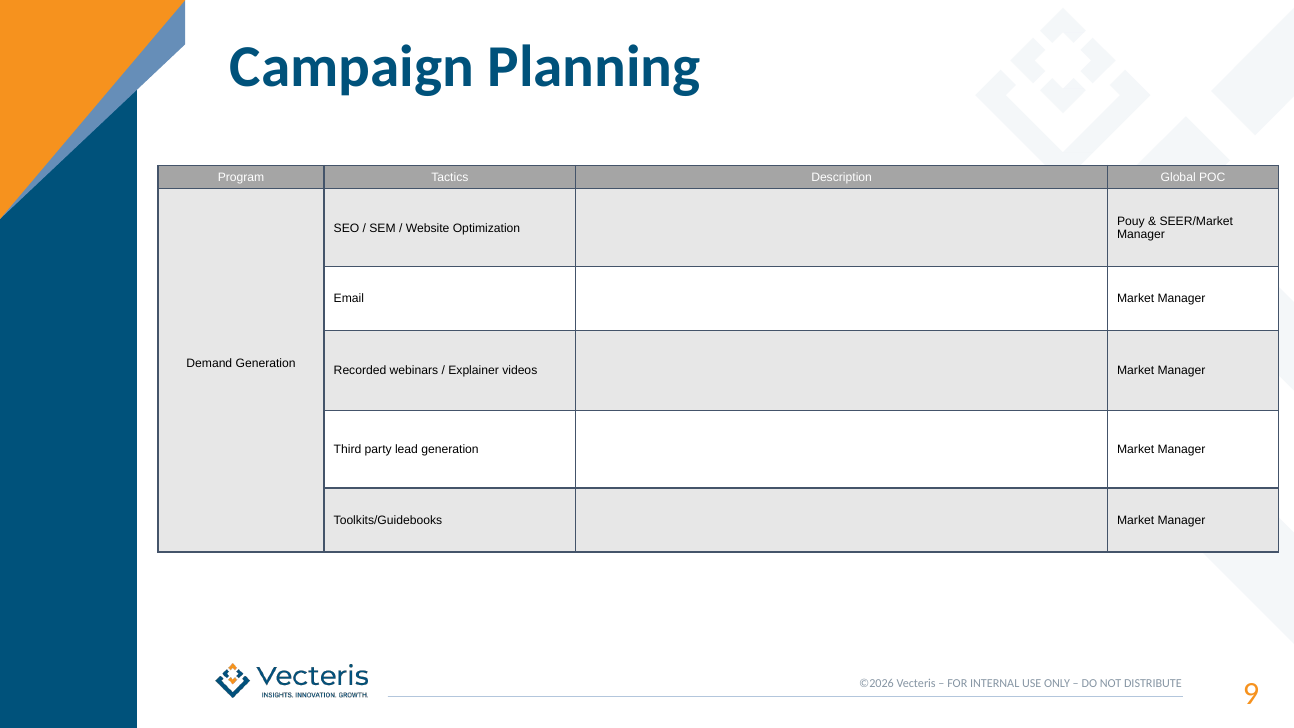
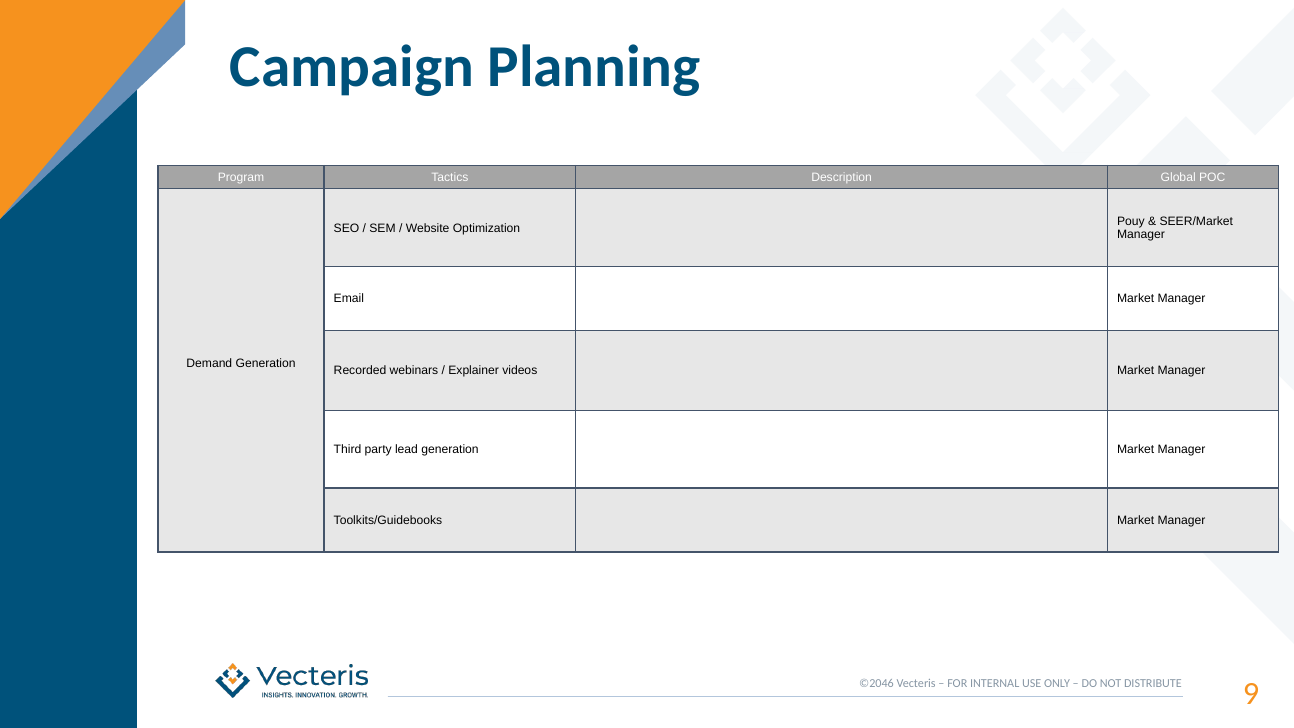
©2026: ©2026 -> ©2046 (876, 683)
